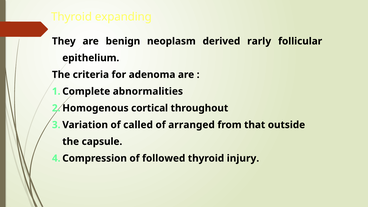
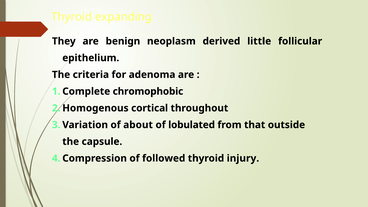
rarly: rarly -> little (259, 41)
abnormalities: abnormalities -> chromophobic (148, 91)
called: called -> about (138, 125)
arranged: arranged -> lobulated (192, 125)
